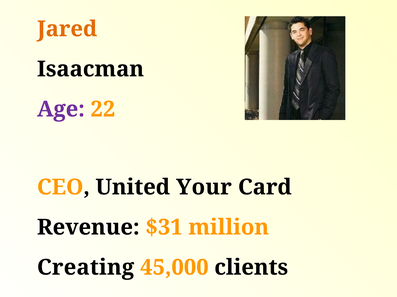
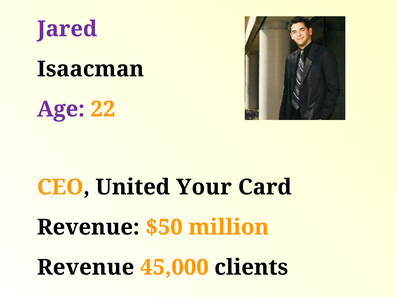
Jared colour: orange -> purple (67, 29)
$31: $31 -> $50 (164, 228)
Creating: Creating -> Revenue (86, 268)
